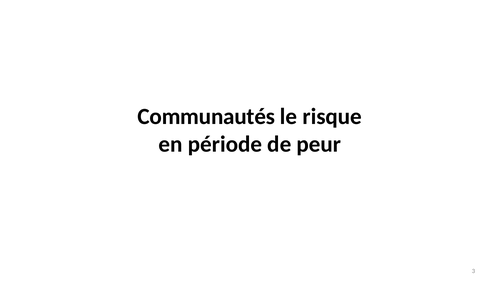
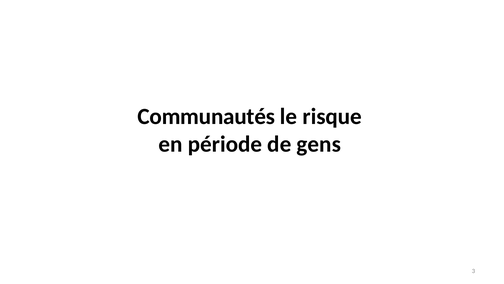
peur: peur -> gens (319, 144)
